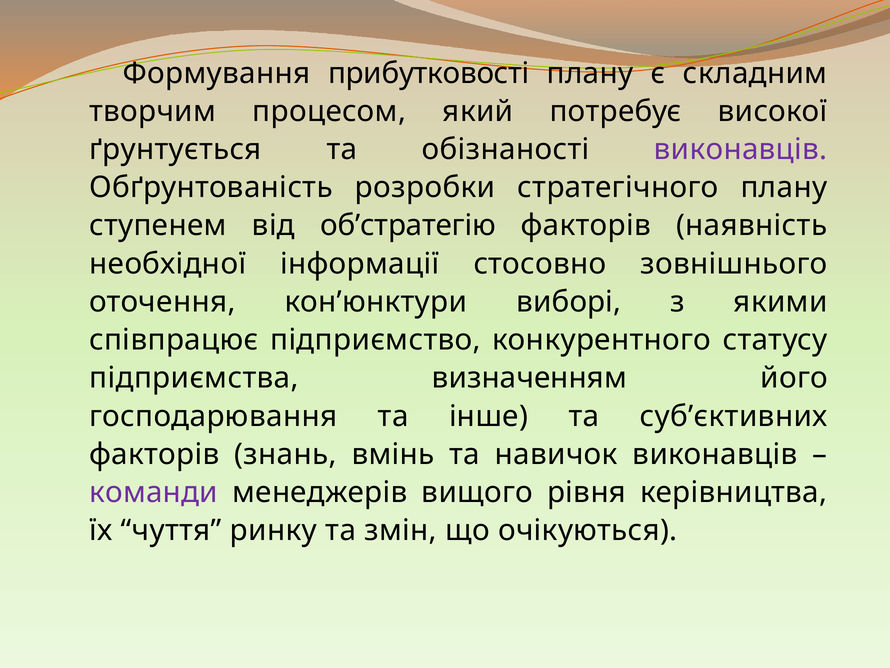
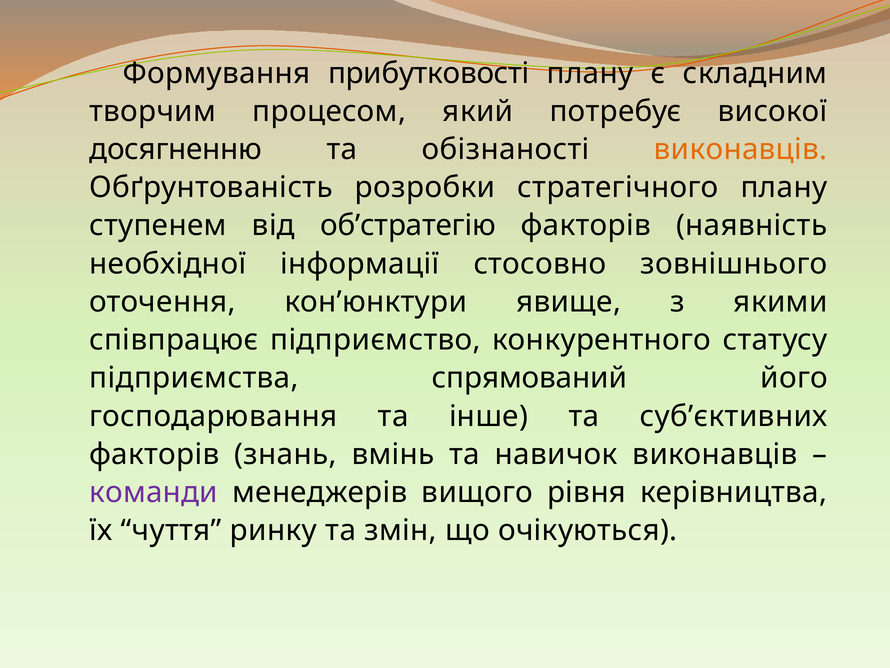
ґрунтується: ґрунтується -> досягненню (176, 149)
виконавців colour: purple -> orange (741, 149)
виборі: виборі -> явище (569, 302)
визначенням: визначенням -> спрямований (530, 378)
